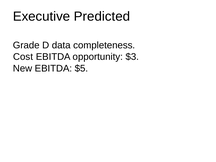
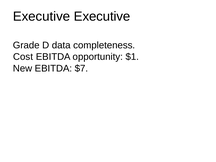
Executive Predicted: Predicted -> Executive (102, 16)
$3: $3 -> $1 (132, 57)
$5: $5 -> $7 (81, 68)
